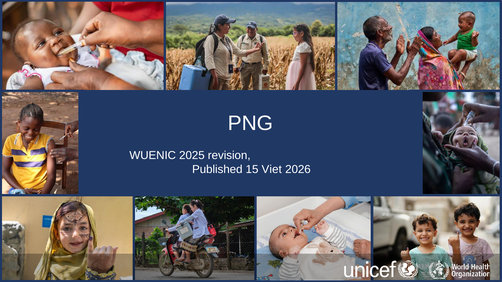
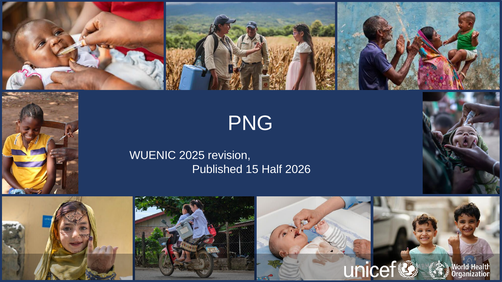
Viet: Viet -> Half (272, 170)
